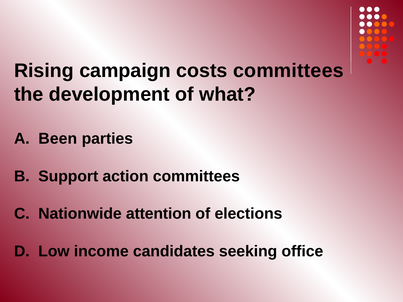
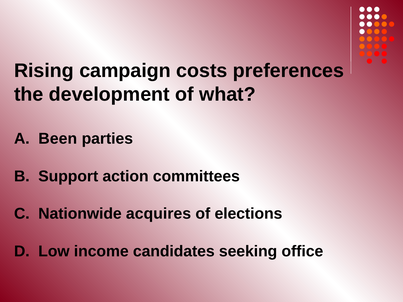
costs committees: committees -> preferences (289, 71)
attention: attention -> acquires (159, 214)
